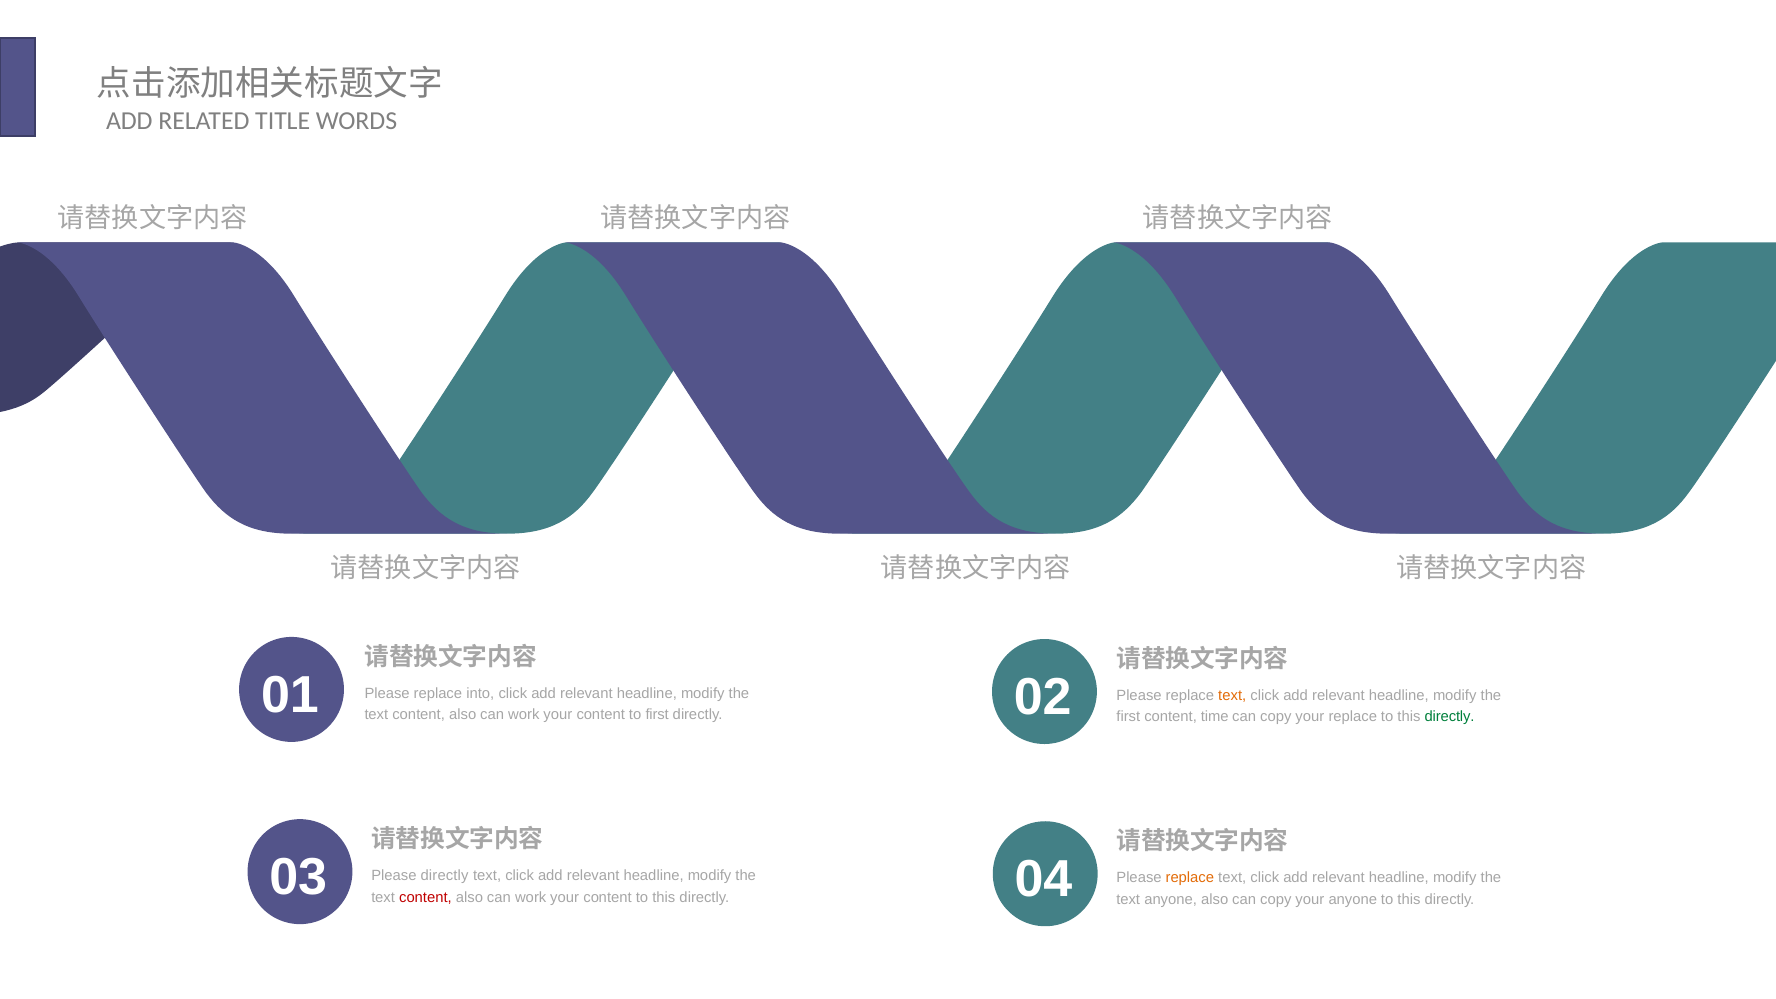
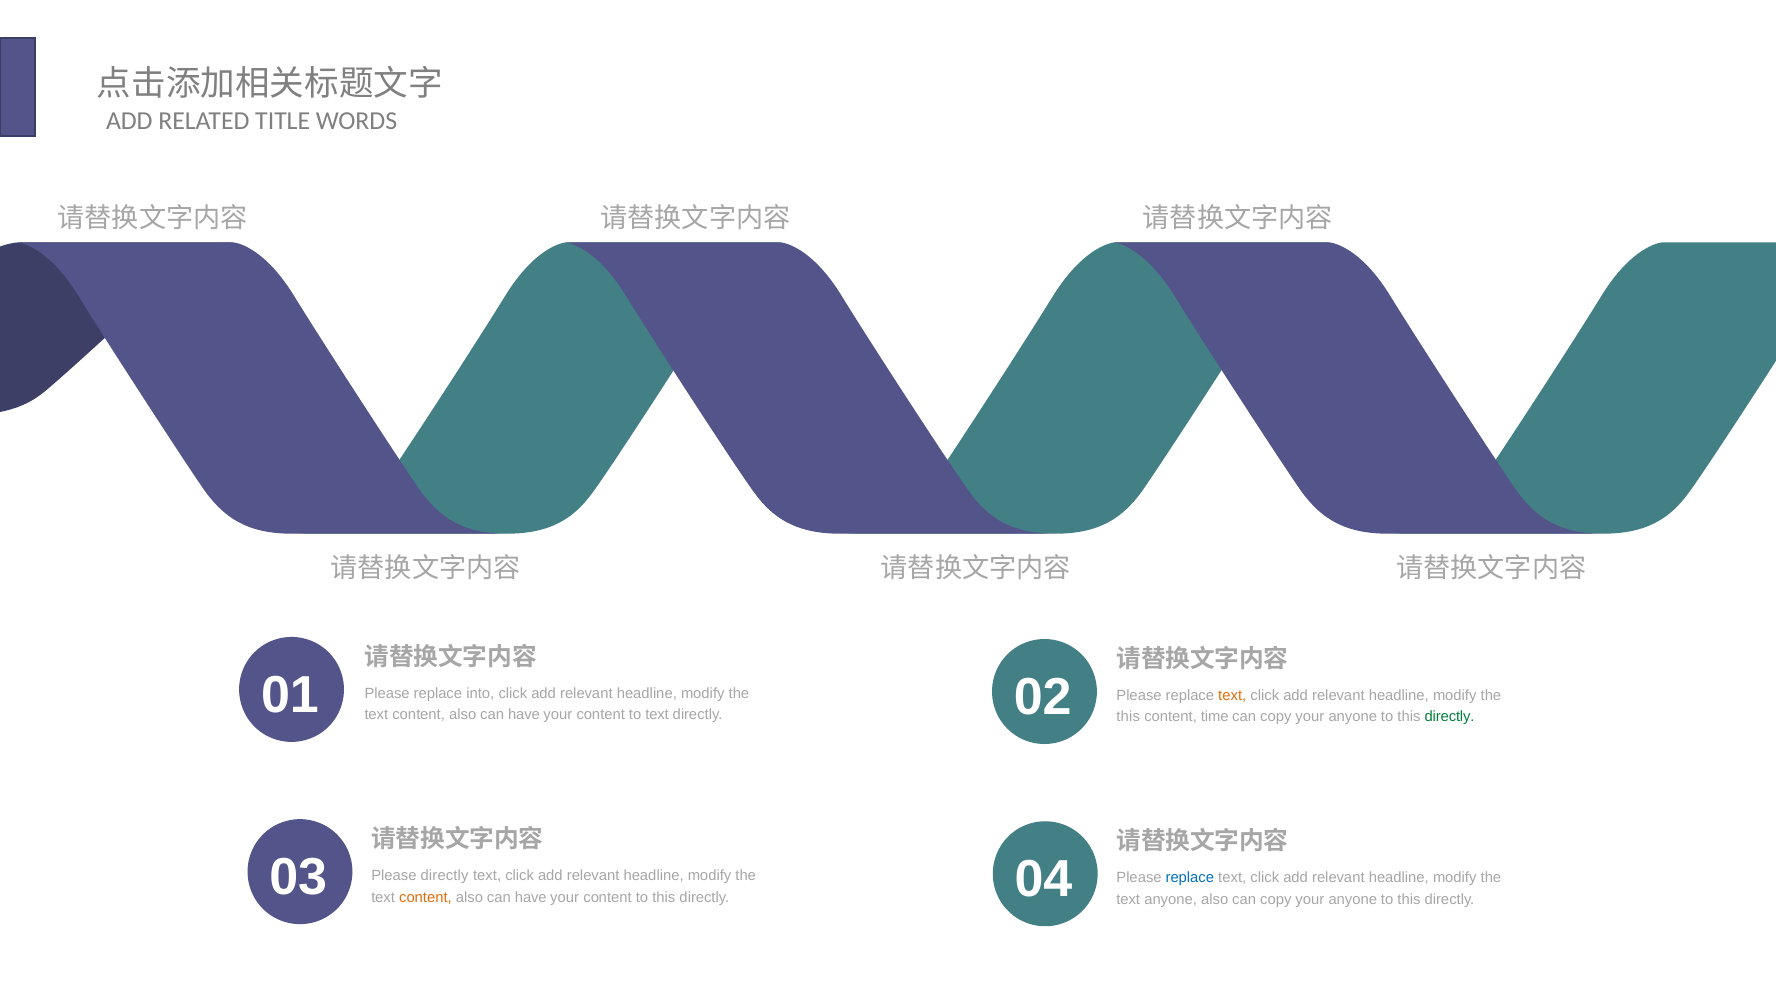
work: work -> have (524, 715)
to first: first -> text (657, 715)
first: first -> this (1128, 717)
replace: replace -> anyone (1353, 717)
replace colour: orange -> blue (1190, 878)
content colour: red -> orange (425, 897)
work: work -> have (531, 897)
